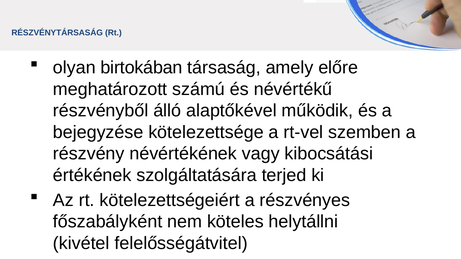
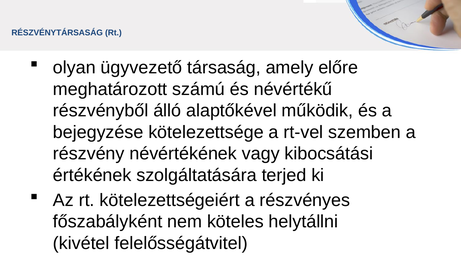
birtokában: birtokában -> ügyvezető (141, 68)
